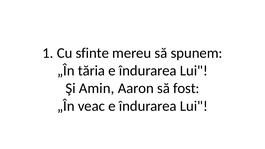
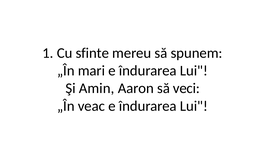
tăria: tăria -> mari (91, 71)
fost: fost -> veci (186, 88)
